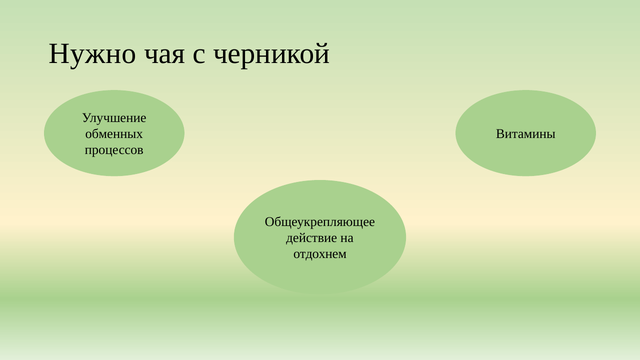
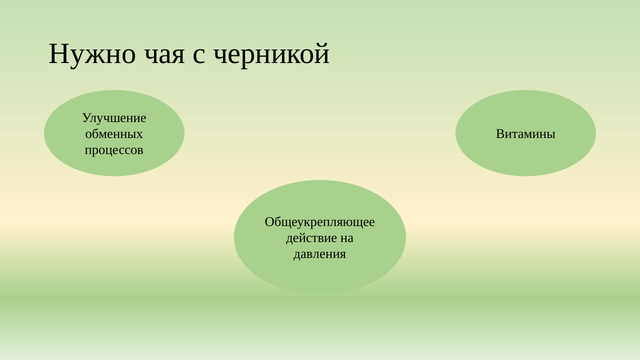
отдохнем: отдохнем -> давления (320, 254)
